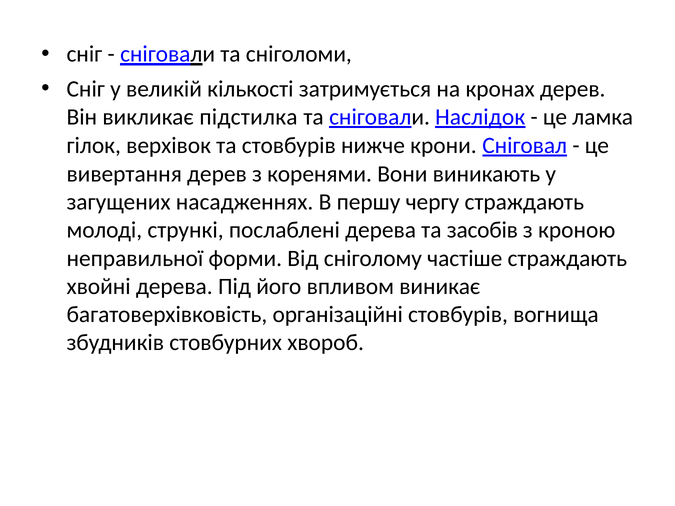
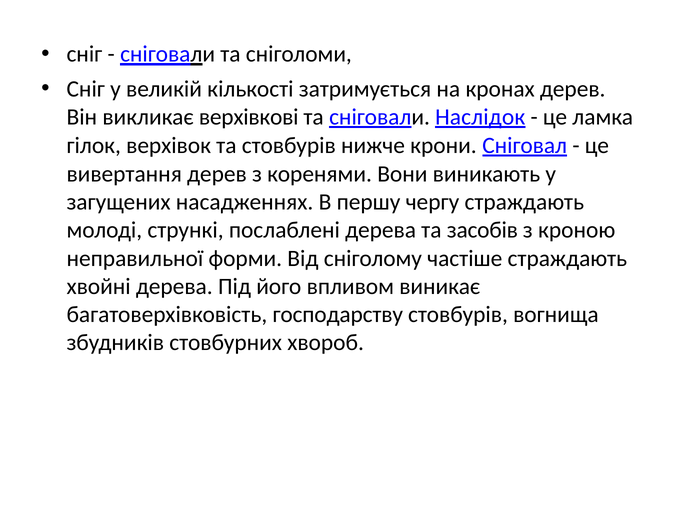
підстилка: підстилка -> верхівкові (249, 117)
організаційні: організаційні -> господарству (338, 315)
